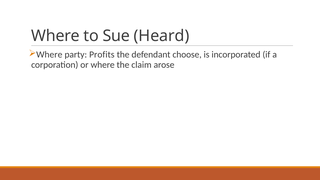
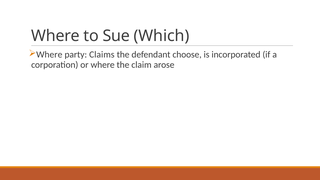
Heard: Heard -> Which (162, 36)
Profits: Profits -> Claims (102, 55)
